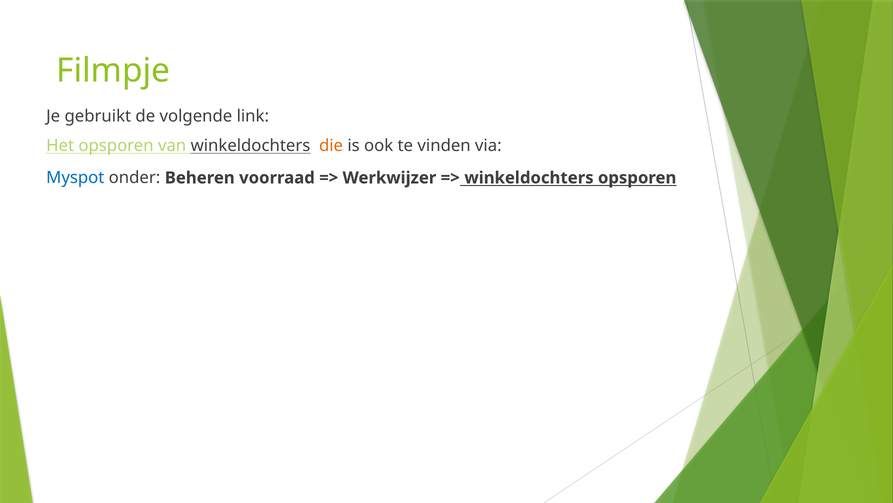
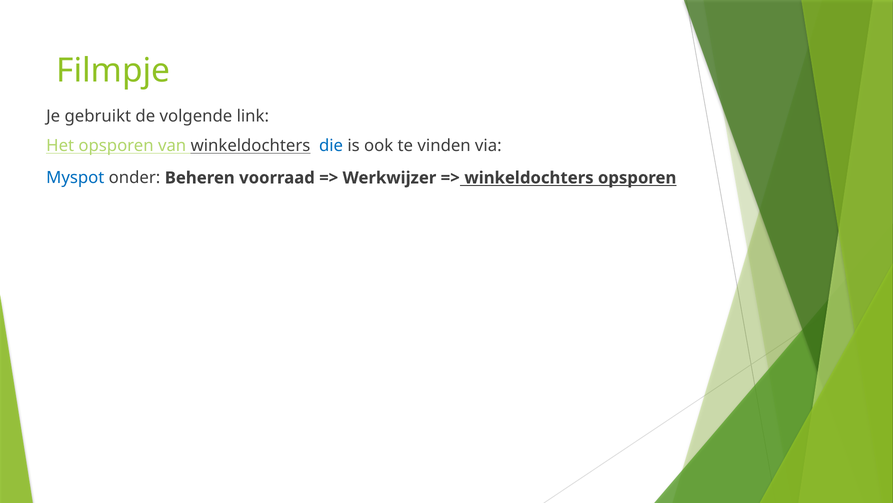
die colour: orange -> blue (331, 146)
